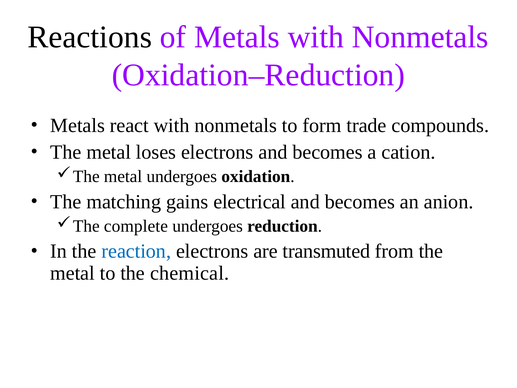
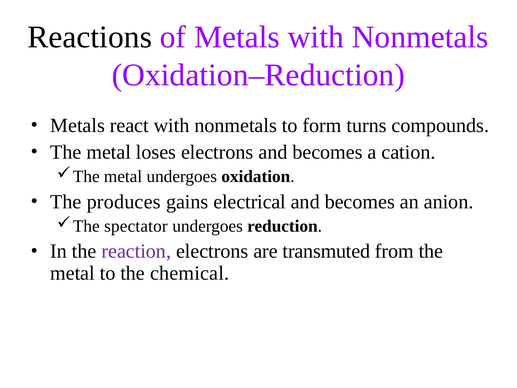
trade: trade -> turns (367, 125)
matching: matching -> produces (124, 202)
complete: complete -> spectator (136, 226)
reaction colour: blue -> purple (136, 251)
